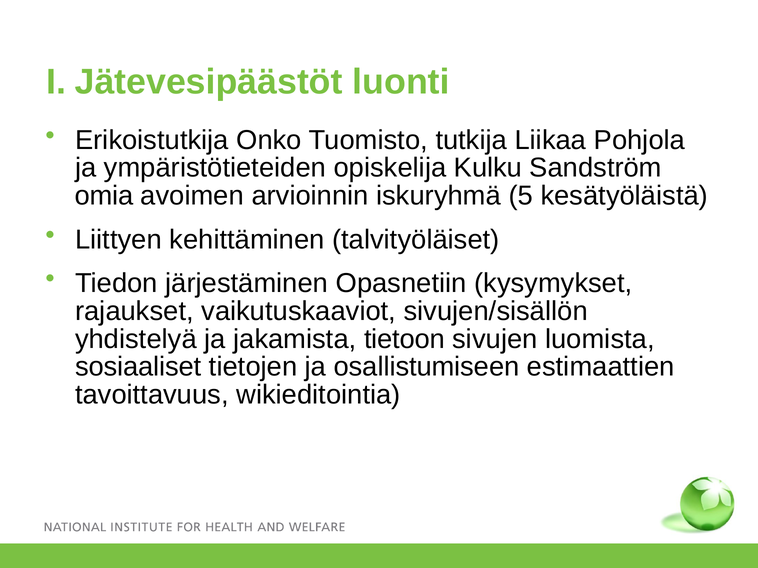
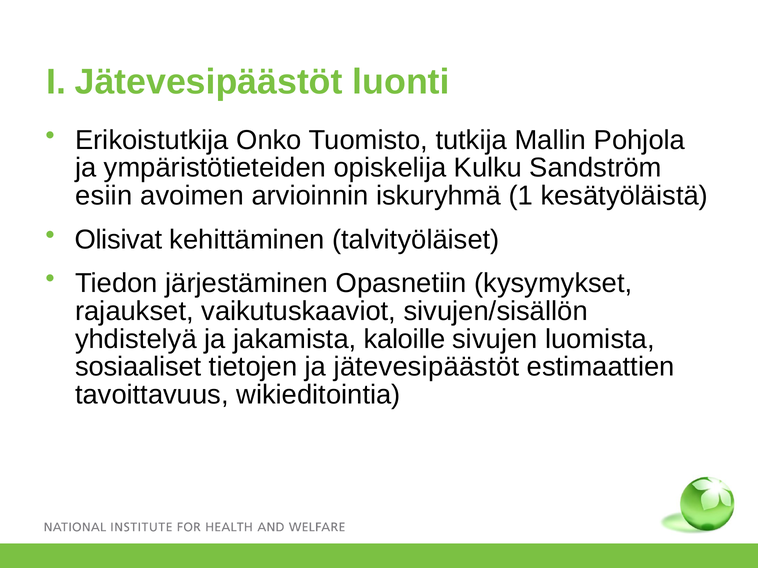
Liikaa: Liikaa -> Mallin (550, 140)
omia: omia -> esiin (104, 196)
5: 5 -> 1 (521, 196)
Liittyen: Liittyen -> Olisivat (119, 240)
tietoon: tietoon -> kaloille (405, 339)
ja osallistumiseen: osallistumiseen -> jätevesipäästöt (426, 367)
